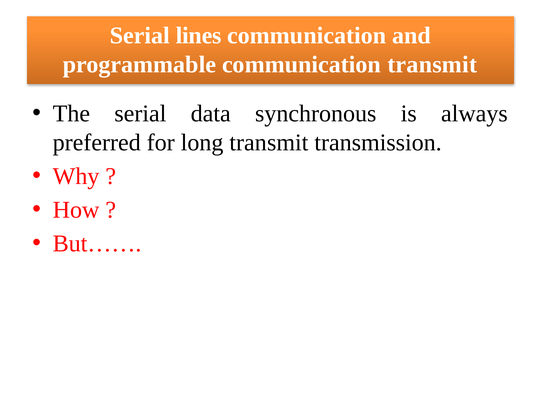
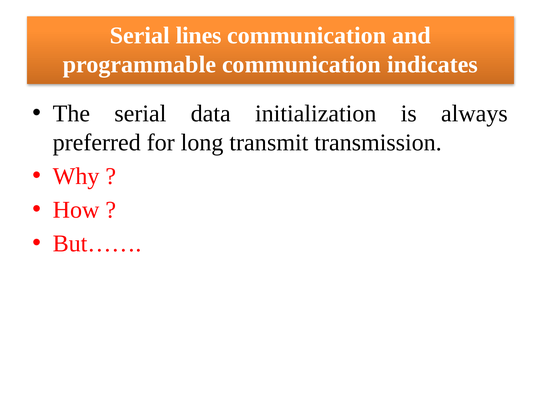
communication transmit: transmit -> indicates (432, 64)
synchronous: synchronous -> initialization (316, 113)
